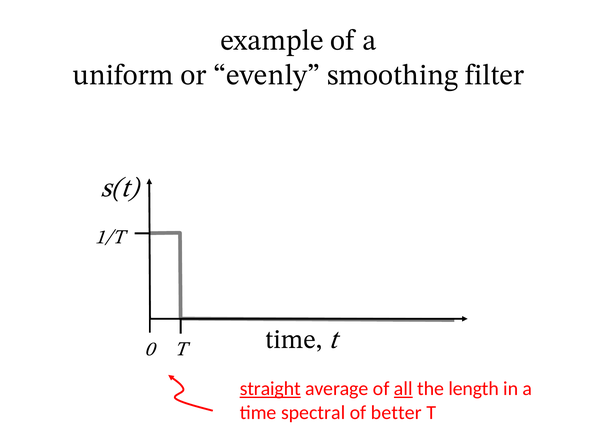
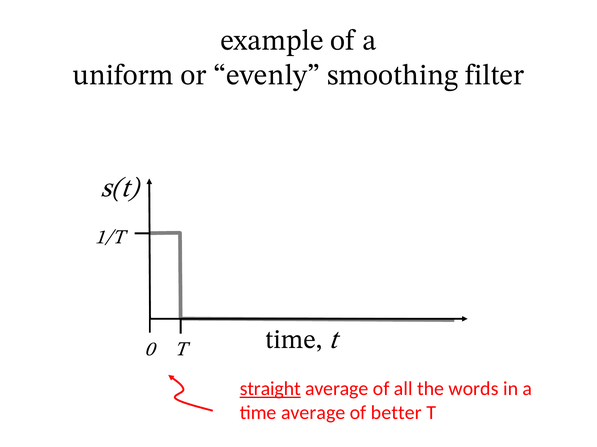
all underline: present -> none (403, 389)
length: length -> words (474, 389)
time spectral: spectral -> average (313, 413)
